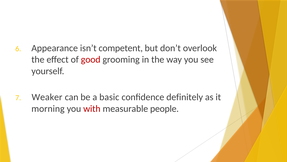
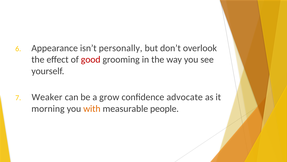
competent: competent -> personally (121, 48)
basic: basic -> grow (109, 97)
definitely: definitely -> advocate (185, 97)
with colour: red -> orange (92, 108)
